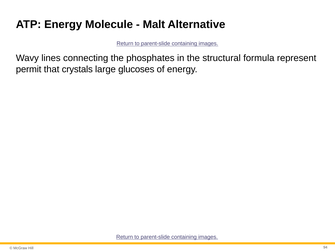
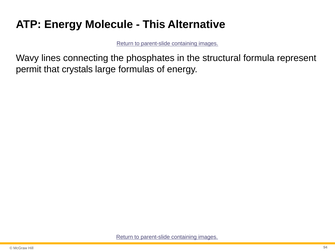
Malt: Malt -> This (154, 24)
glucoses: glucoses -> formulas (136, 69)
